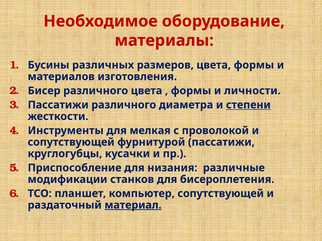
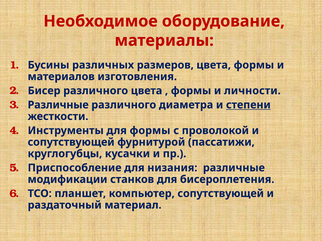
Пассатижи: Пассатижи -> Различные (58, 105)
для мелкая: мелкая -> формы (150, 131)
материал underline: present -> none (133, 205)
